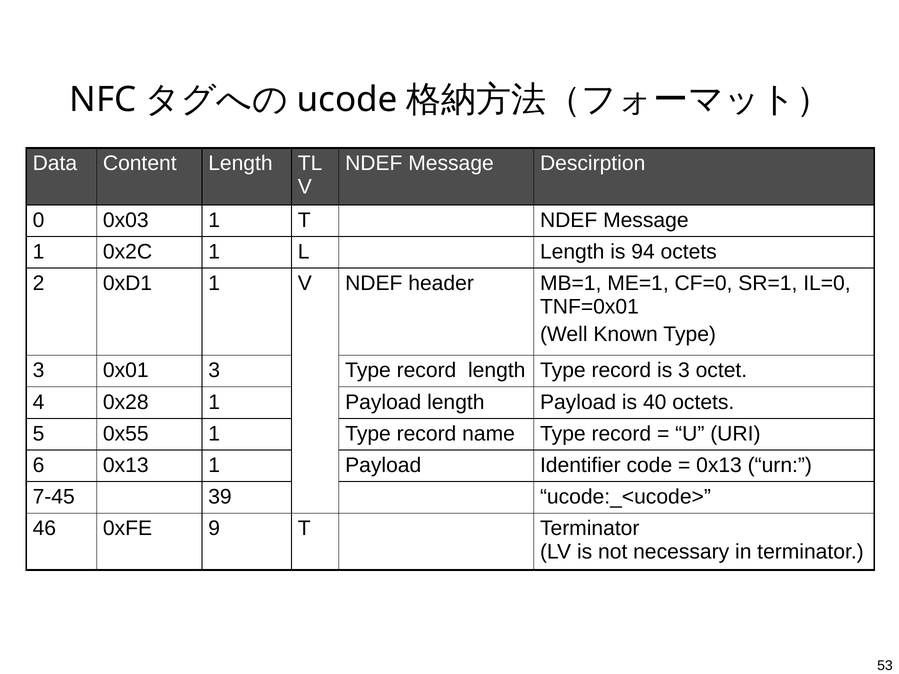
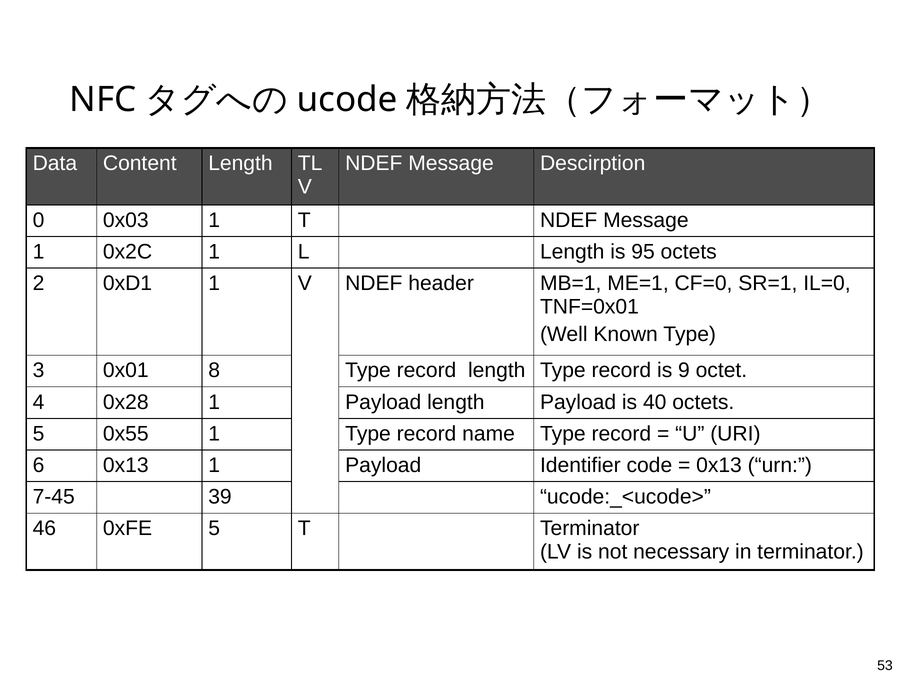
94: 94 -> 95 (643, 252)
0x01 3: 3 -> 8 (214, 371)
is 3: 3 -> 9 (684, 371)
0xFE 9: 9 -> 5 (214, 529)
